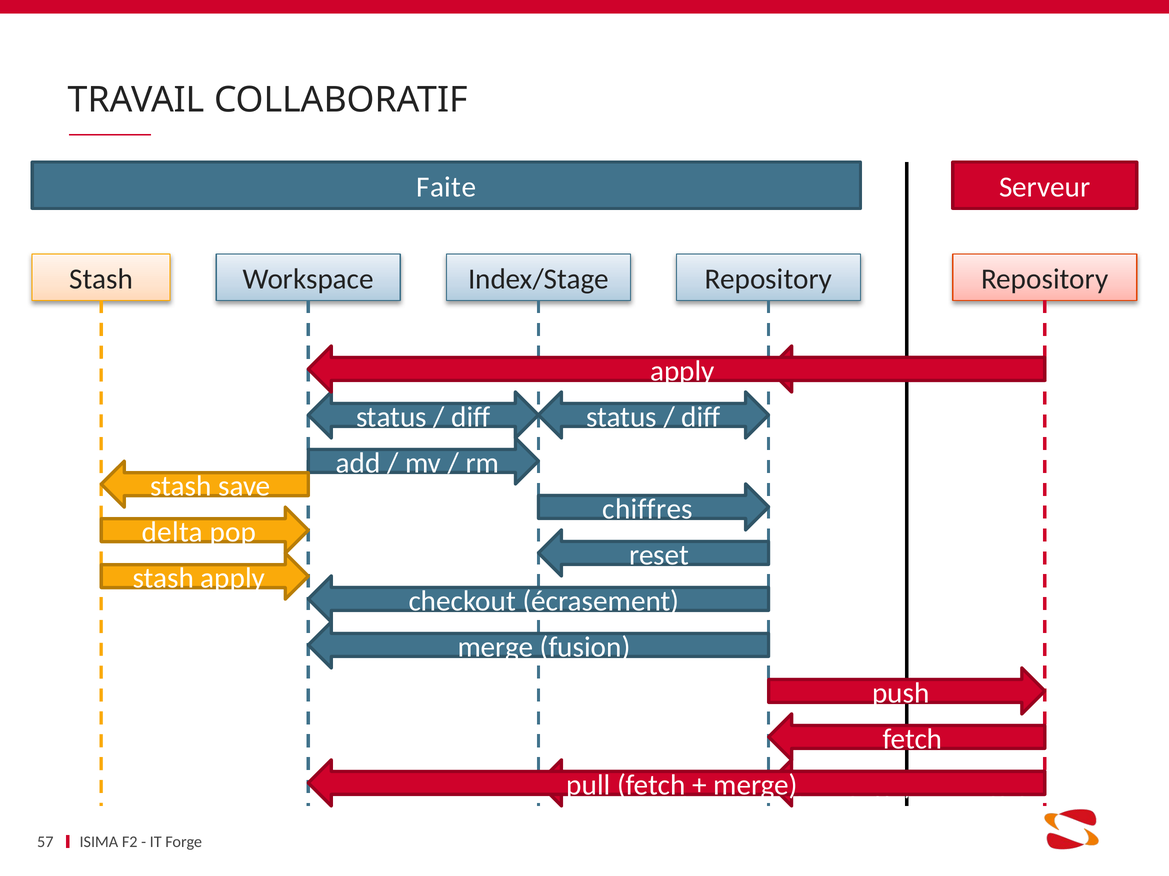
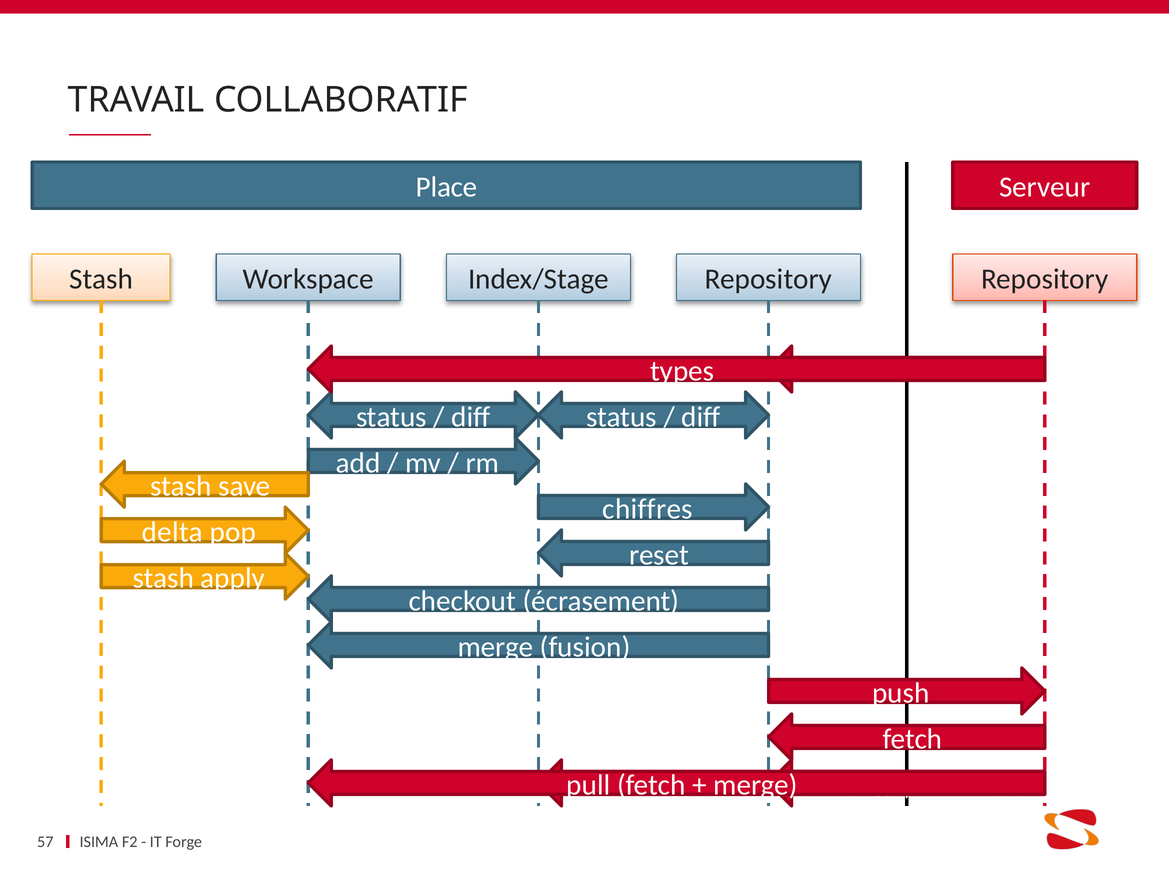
Faite: Faite -> Place (447, 187)
apply: apply -> types (682, 371)
